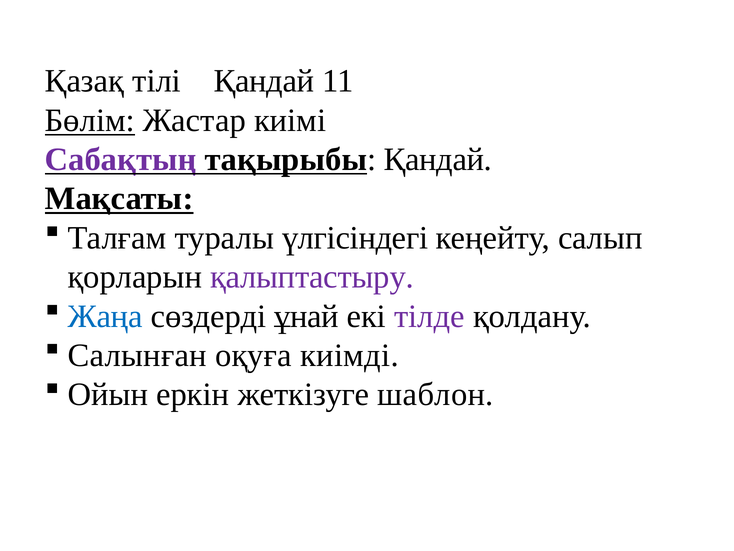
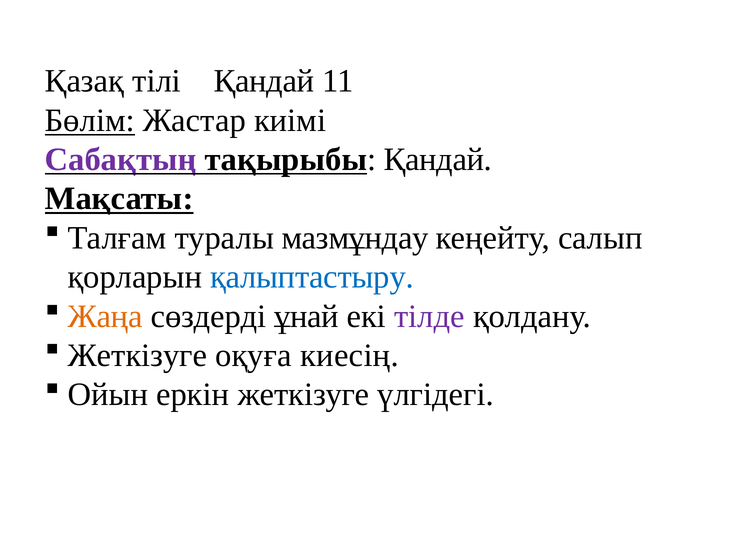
үлгісіндегі: үлгісіндегі -> мазмұндау (355, 238)
қалыптастыру colour: purple -> blue (312, 277)
Жаңа colour: blue -> orange (105, 316)
Салынған: Салынған -> Жеткізуге (137, 355)
киімді: киімді -> киесің (349, 355)
шаблон: шаблон -> үлгідегі (436, 394)
